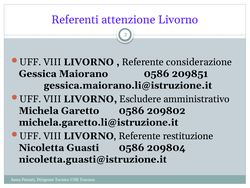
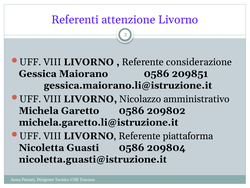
Escludere: Escludere -> Nicolazzo (140, 99)
restituzione: restituzione -> piattaforma (188, 136)
